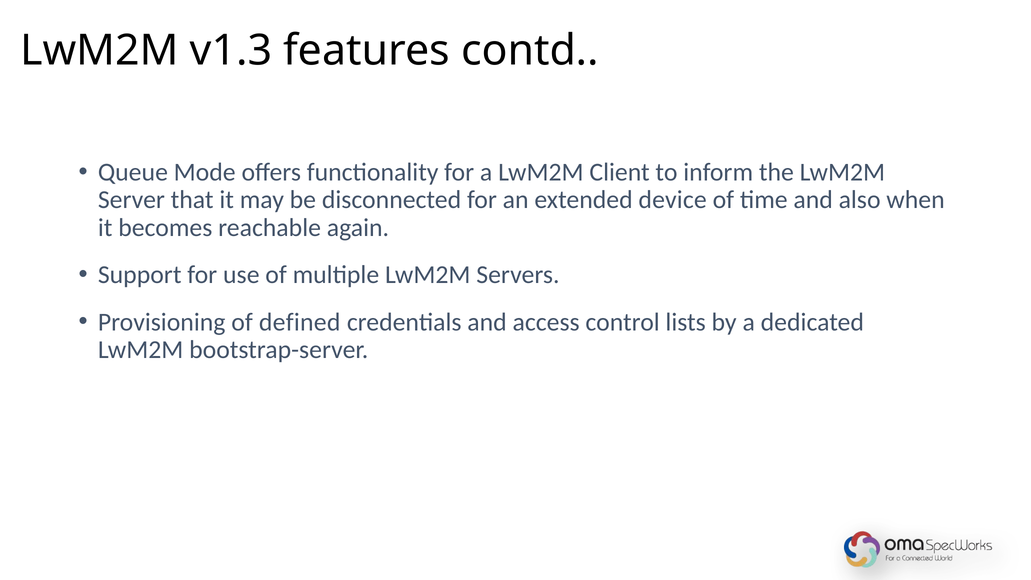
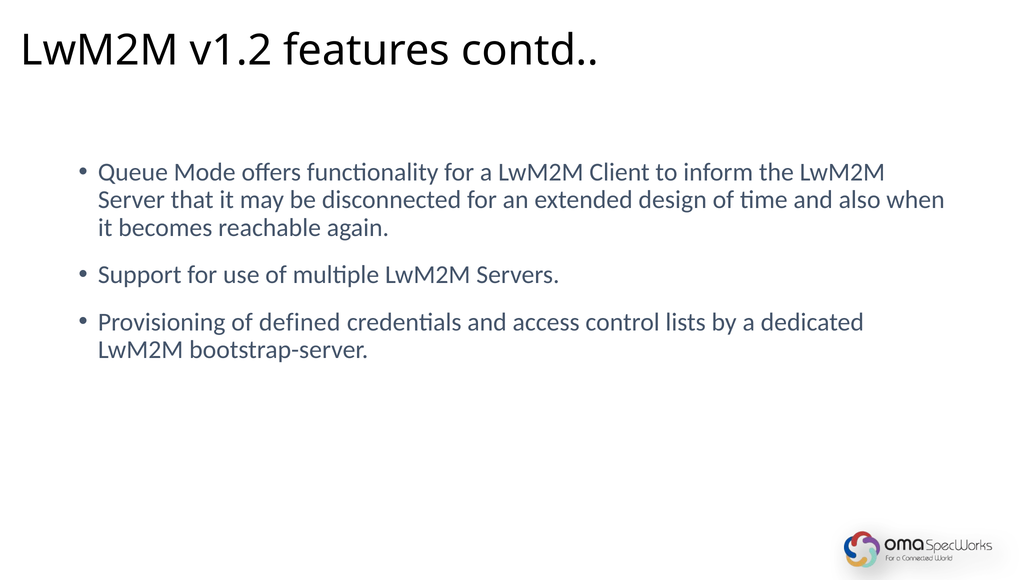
v1.3: v1.3 -> v1.2 (231, 50)
device: device -> design (673, 200)
